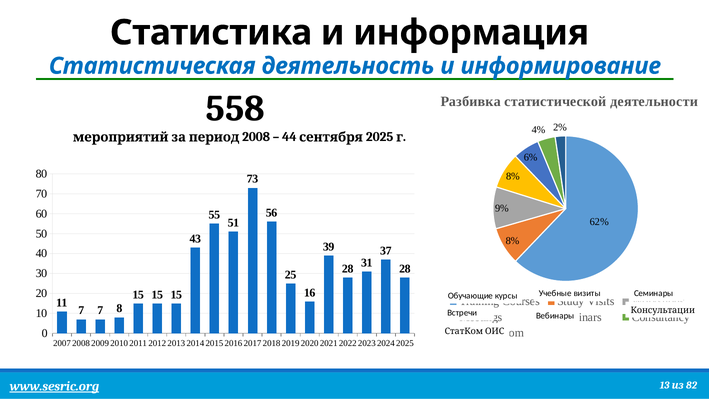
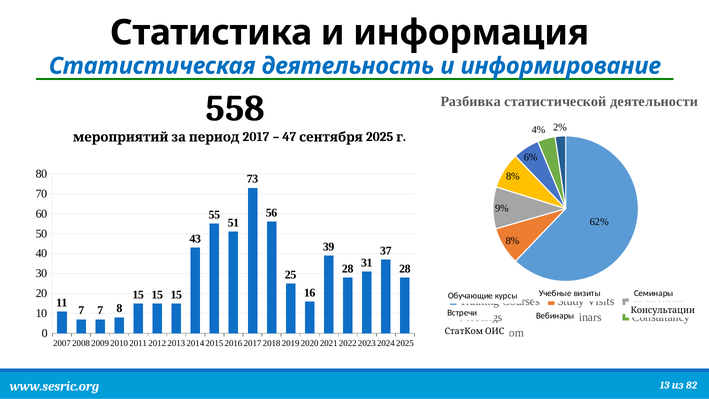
2008: 2008 -> 2017 (256, 137)
44: 44 -> 47 (289, 137)
www.sesric.org underline: present -> none (54, 386)
